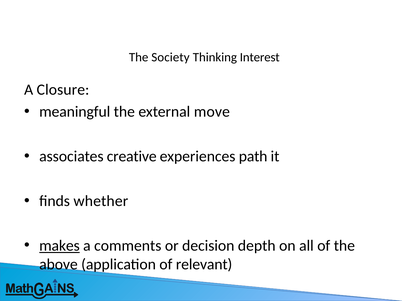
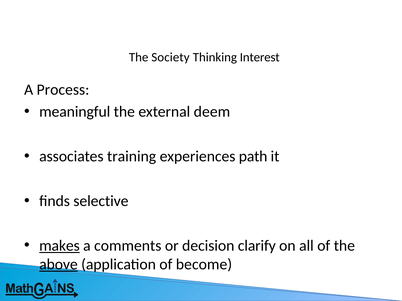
Closure: Closure -> Process (63, 90)
move: move -> deem (212, 112)
creative: creative -> training (132, 157)
whether: whether -> selective (101, 201)
depth: depth -> clarify (257, 246)
above underline: none -> present (58, 265)
relevant: relevant -> become (204, 265)
